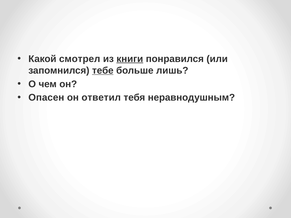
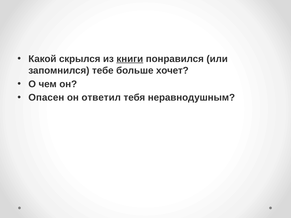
смотрел: смотрел -> скрылся (80, 59)
тебе underline: present -> none (103, 71)
лишь: лишь -> хочет (172, 71)
